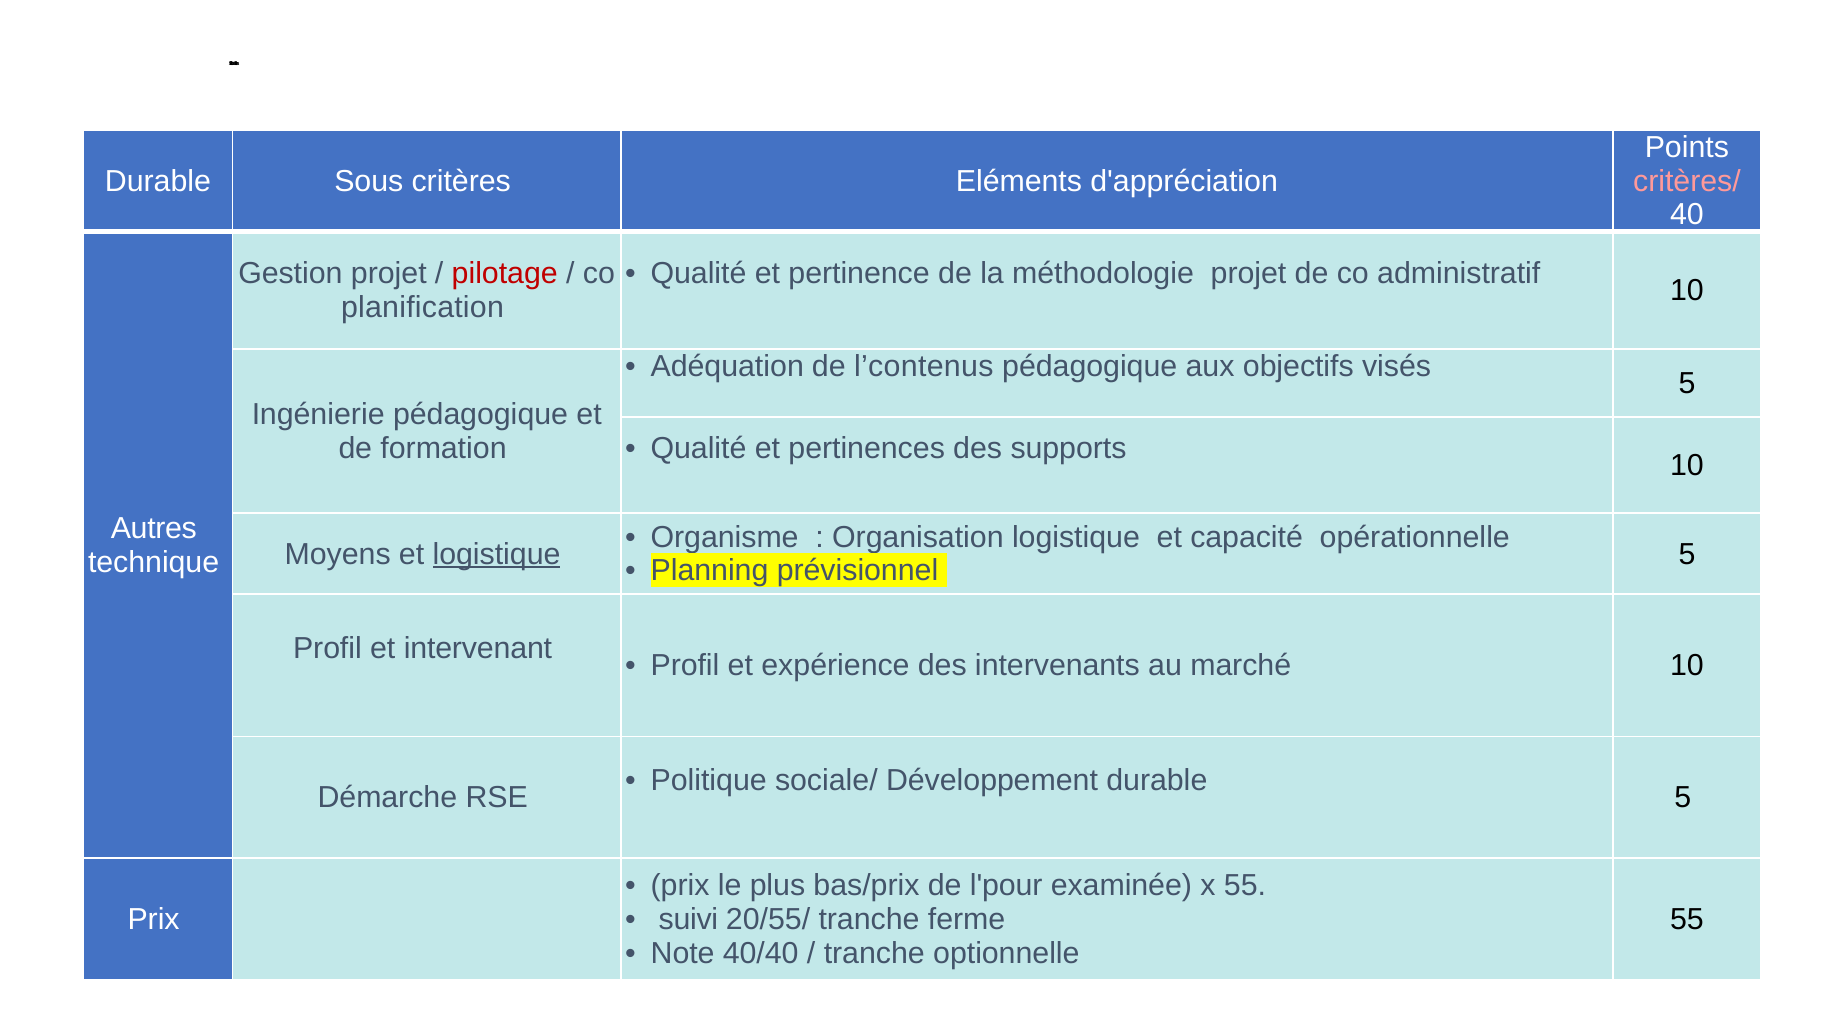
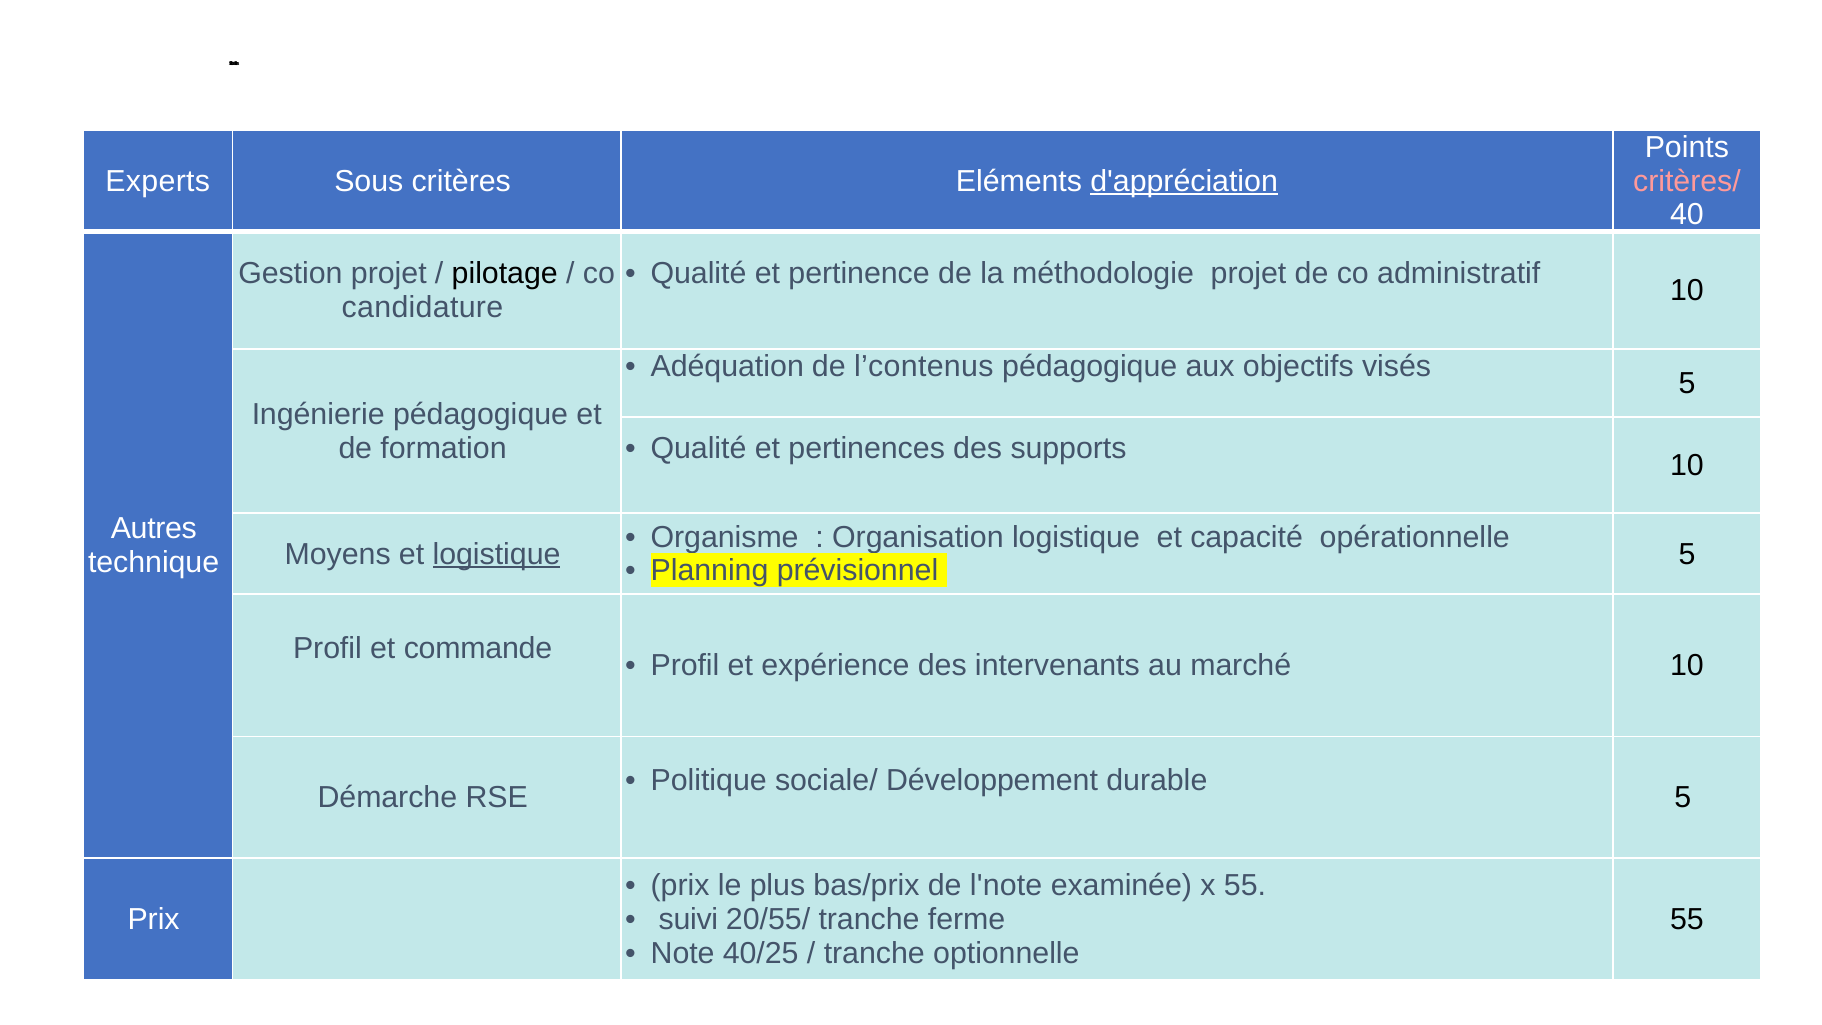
Durable: Durable -> Experts (158, 181)
d'appréciation underline: none -> present (1184, 181)
pilotage colour: red -> black (505, 274)
planification: planification -> candidature (422, 308)
intervenant: intervenant -> commande (478, 649)
l'pour: l'pour -> l'note (1006, 886)
40/40: 40/40 -> 40/25 (761, 953)
